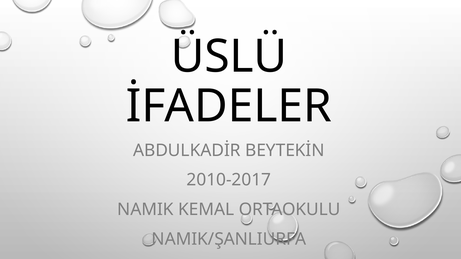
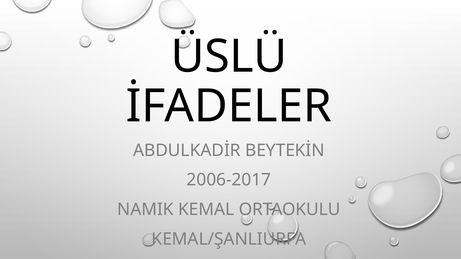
2010-2017: 2010-2017 -> 2006-2017 (229, 180)
NAMIK/ŞANLIURFA: NAMIK/ŞANLIURFA -> KEMAL/ŞANLIURFA (229, 240)
